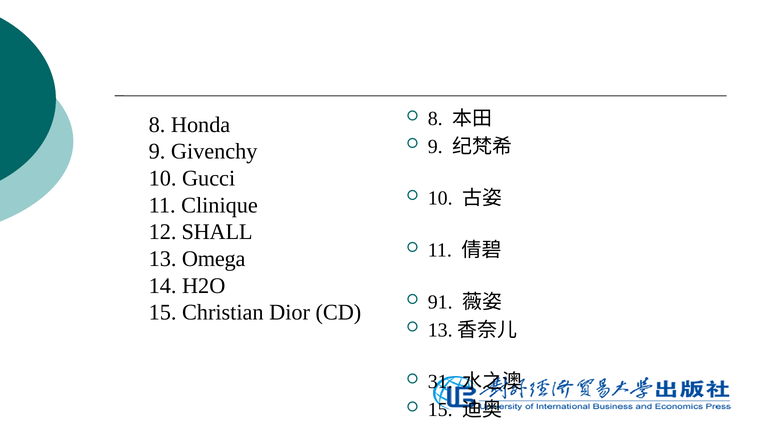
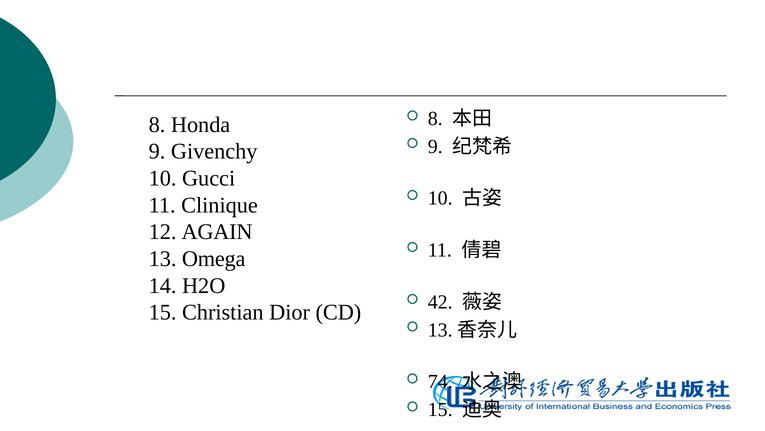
SHALL: SHALL -> AGAIN (217, 232)
91: 91 -> 42 (440, 302)
31: 31 -> 74 (440, 381)
